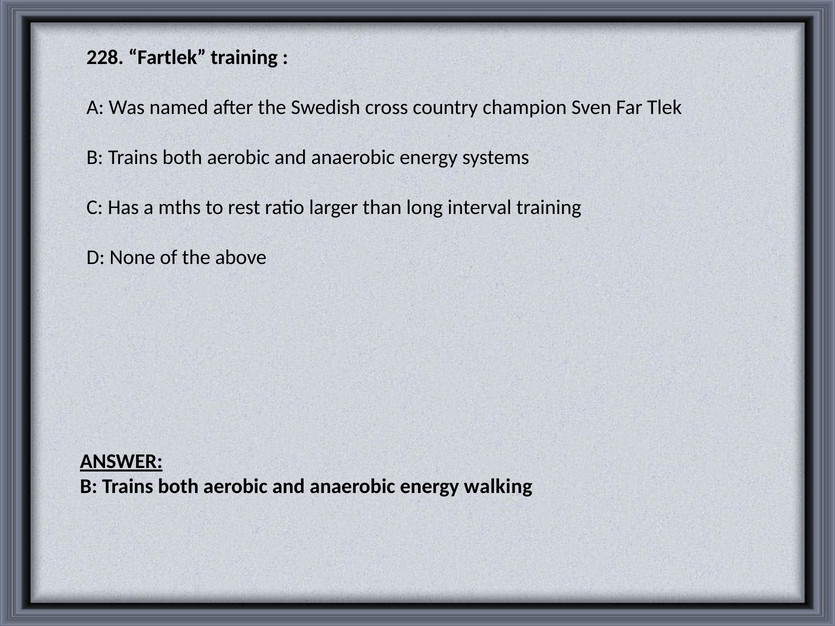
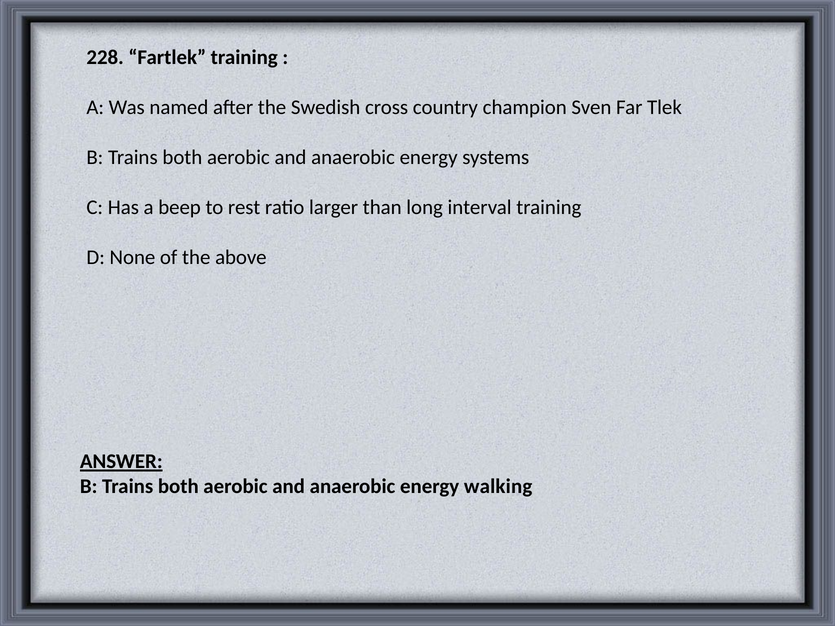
mths: mths -> beep (180, 208)
